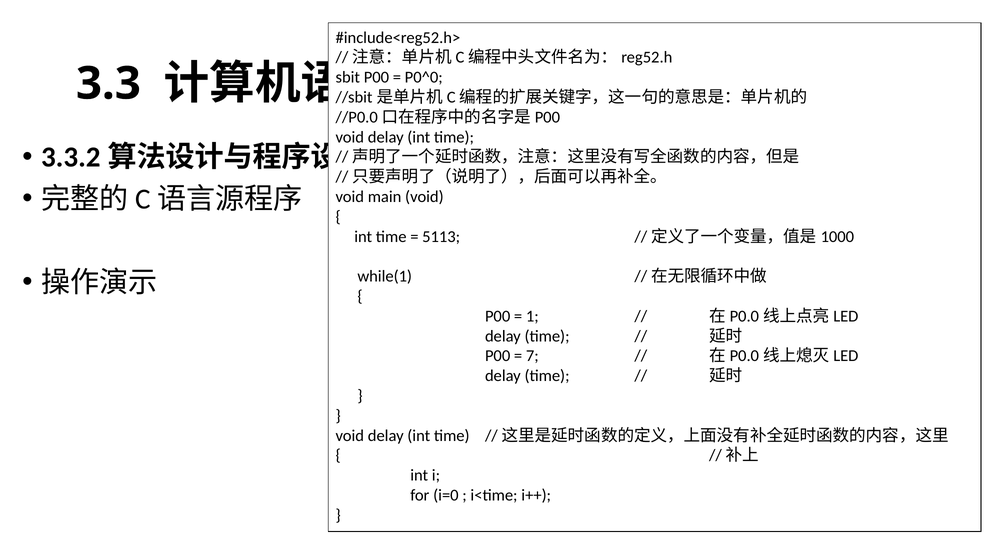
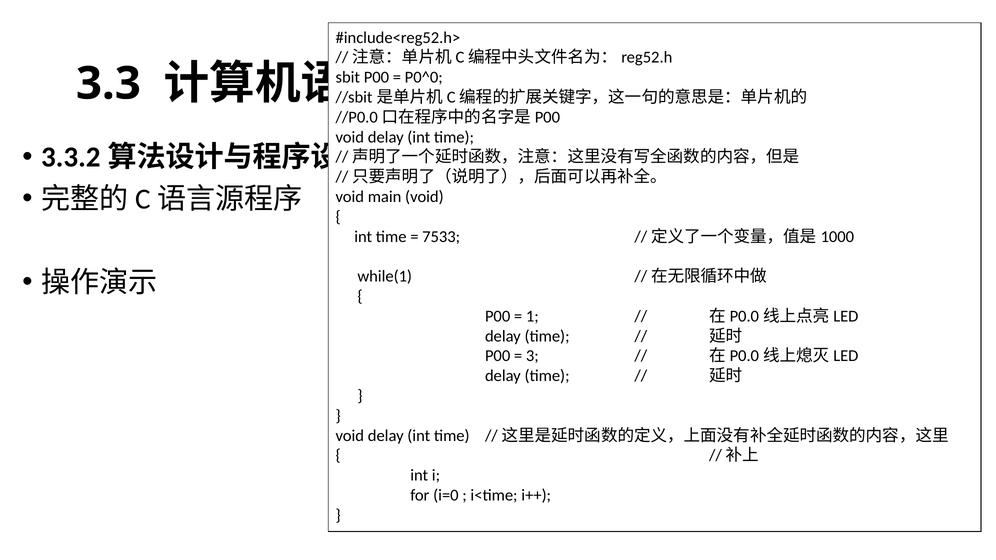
5113: 5113 -> 7533 (441, 237)
7: 7 -> 3 (532, 356)
